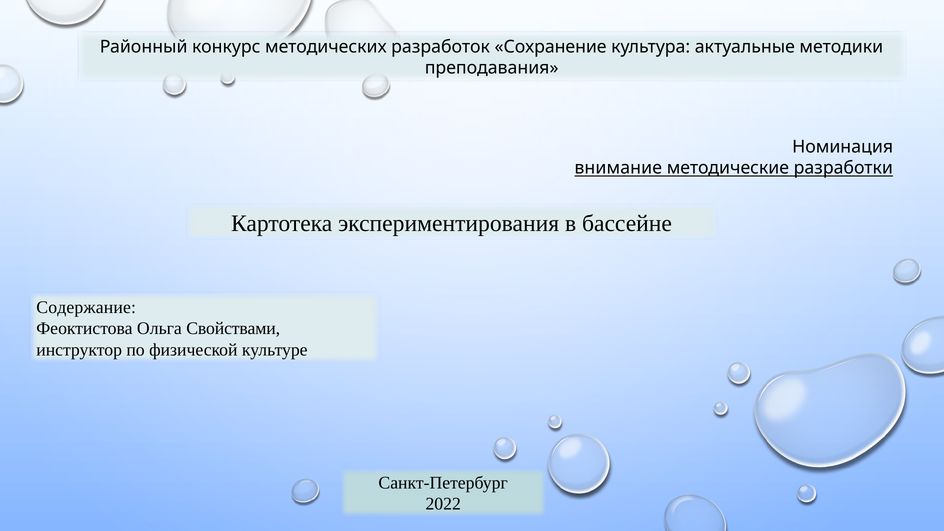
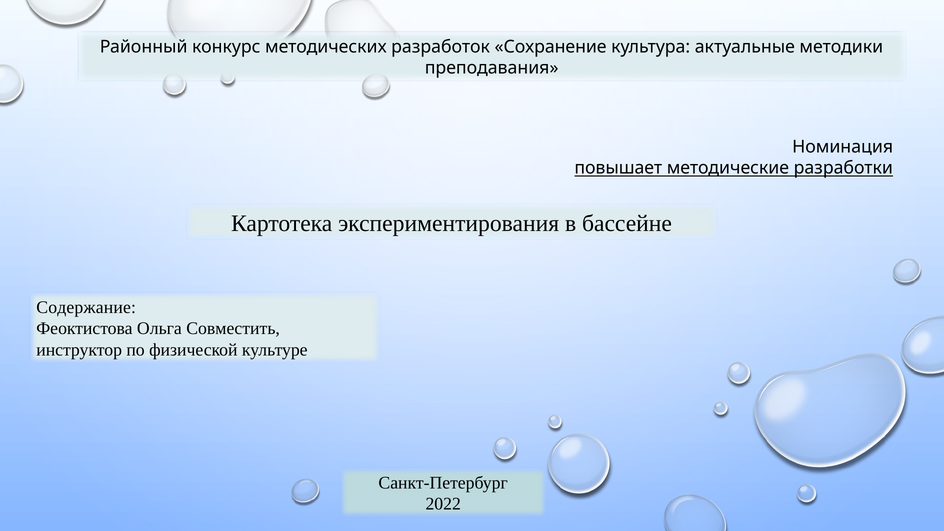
внимание: внимание -> повышает (618, 168)
Свойствами: Свойствами -> Совместить (233, 328)
